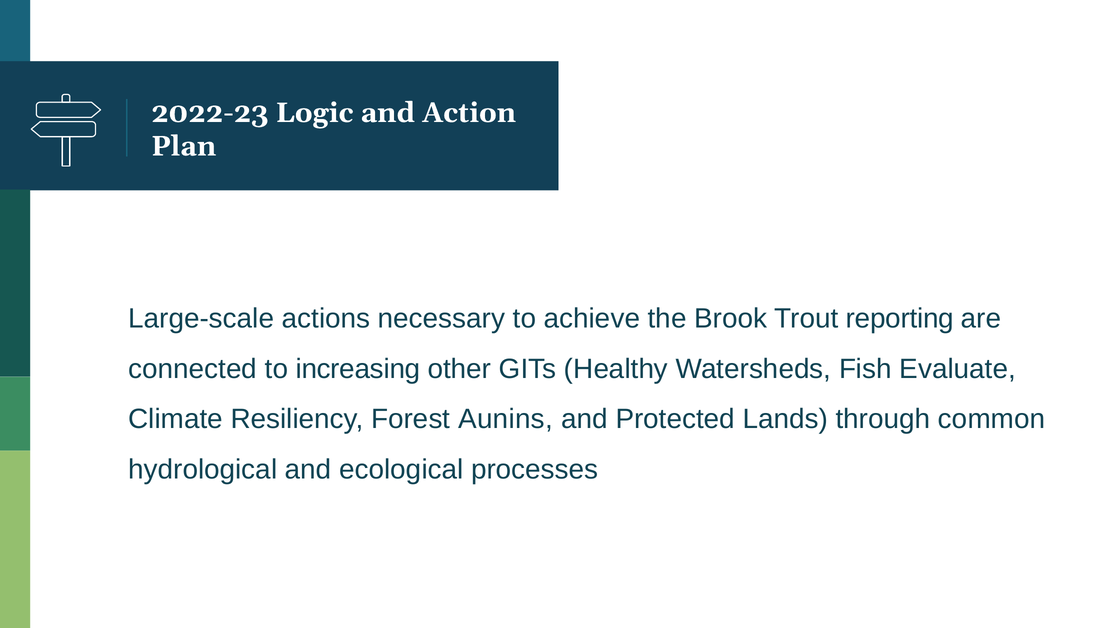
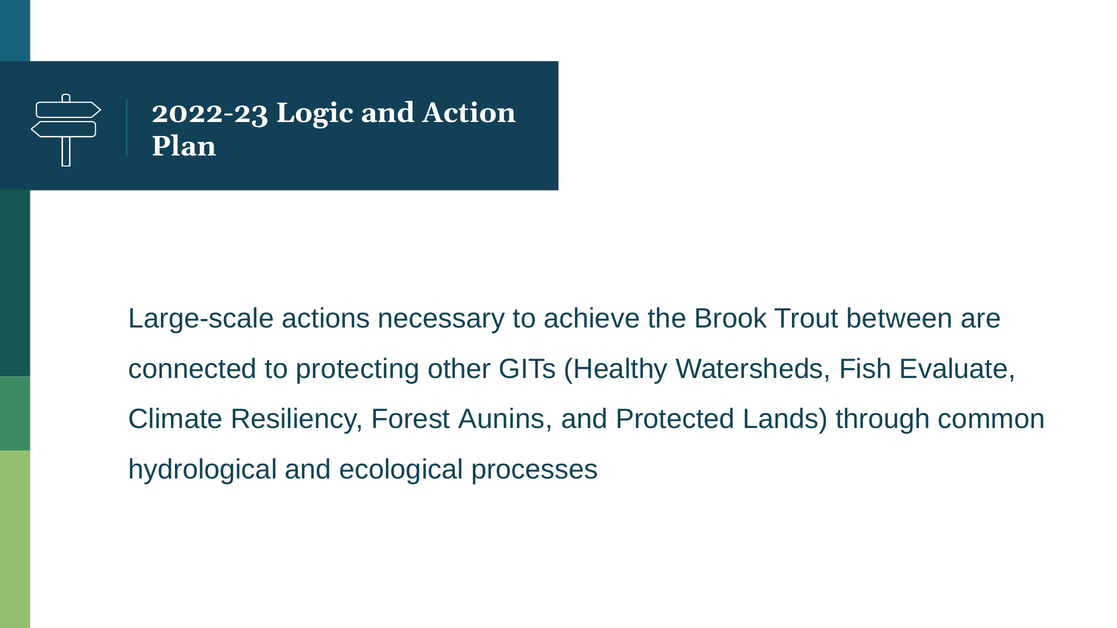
reporting: reporting -> between (900, 319)
increasing: increasing -> protecting (358, 369)
